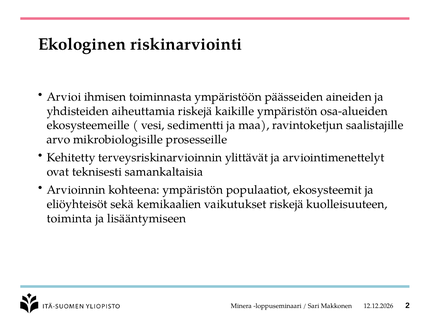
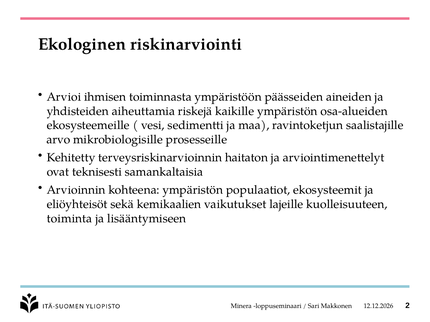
ylittävät: ylittävät -> haitaton (247, 158)
vaikutukset riskejä: riskejä -> lajeille (286, 204)
